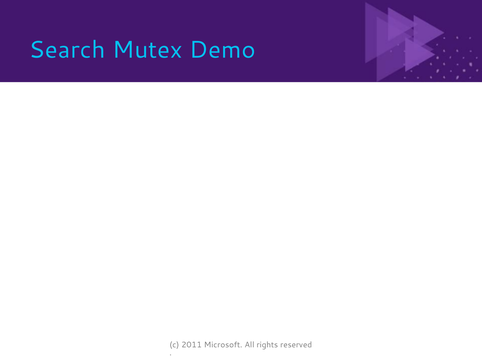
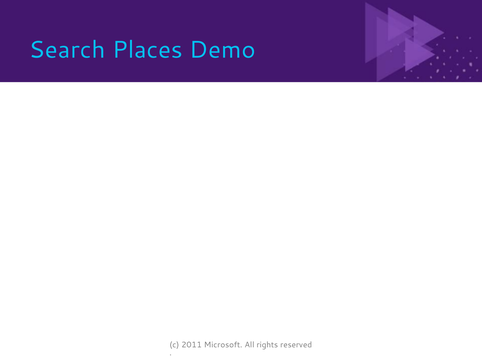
Mutex: Mutex -> Places (148, 50)
